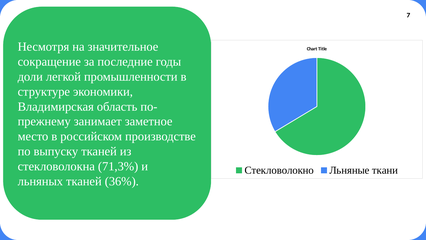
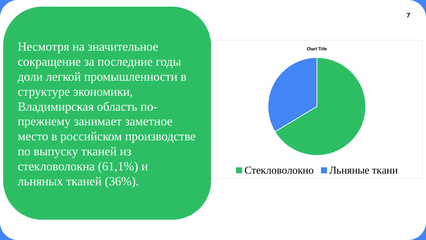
71,3%: 71,3% -> 61,1% (118, 166)
